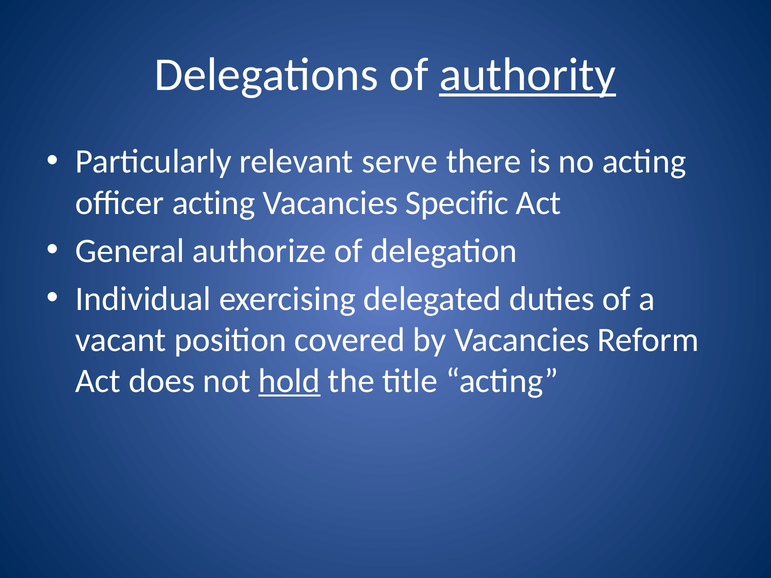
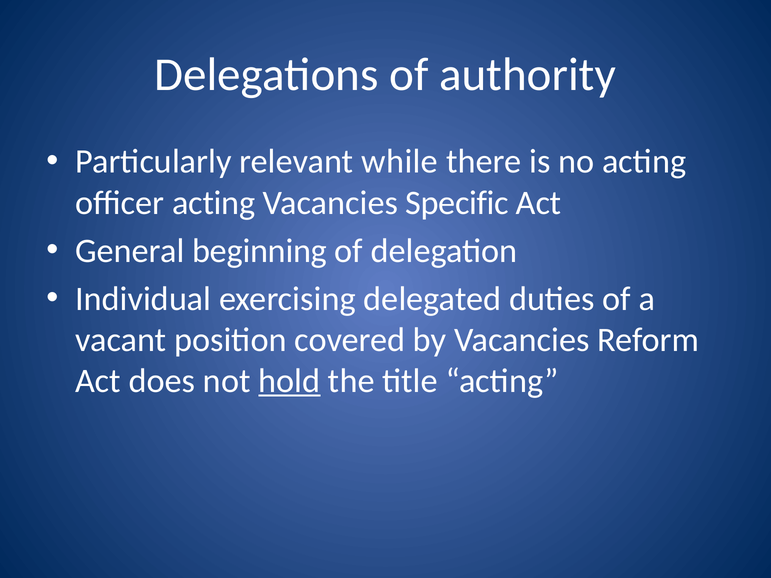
authority underline: present -> none (527, 75)
serve: serve -> while (400, 162)
authorize: authorize -> beginning (260, 251)
